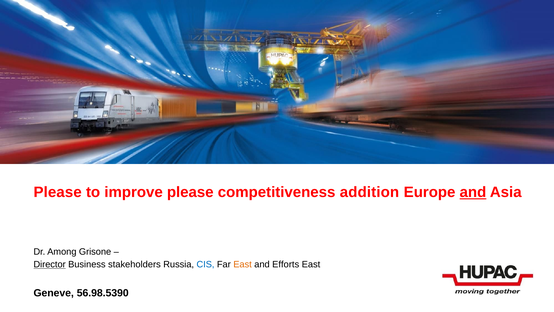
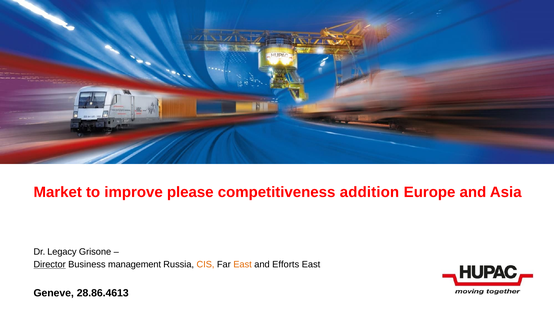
Please: Please -> Market (58, 192)
and underline: present -> none (473, 192)
Among: Among -> Legacy (62, 251)
stakeholders: stakeholders -> management (135, 264)
CIS colour: blue -> orange (206, 264)
56.98.5390: 56.98.5390 -> 28.86.4613 (103, 293)
